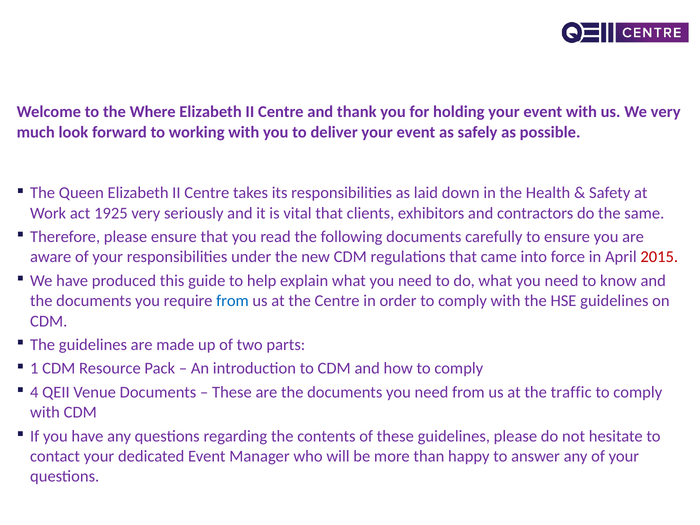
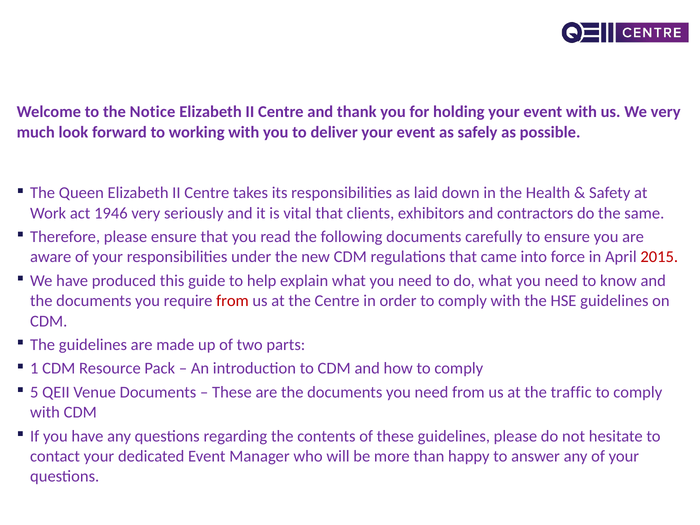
Where: Where -> Notice (153, 112)
1925: 1925 -> 1946 (111, 213)
from colour: blue -> red (232, 301)
4: 4 -> 5 (34, 392)
